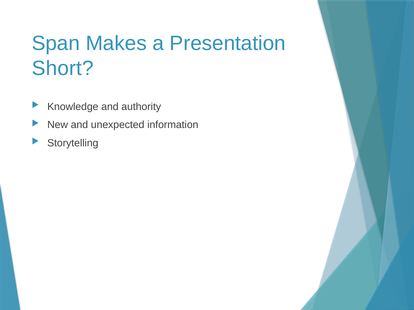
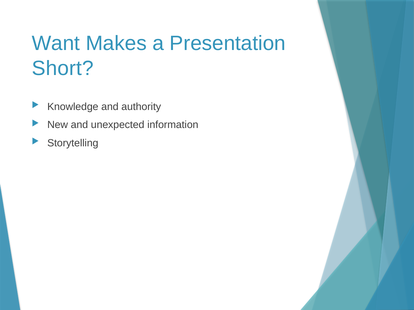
Span: Span -> Want (56, 44)
